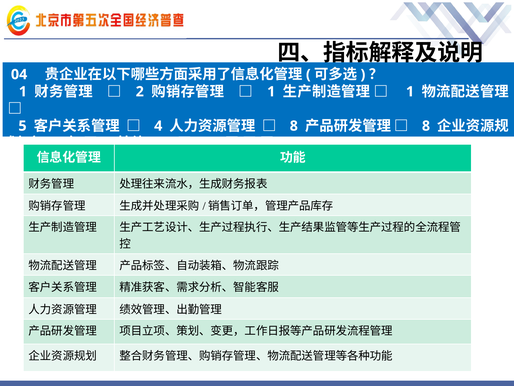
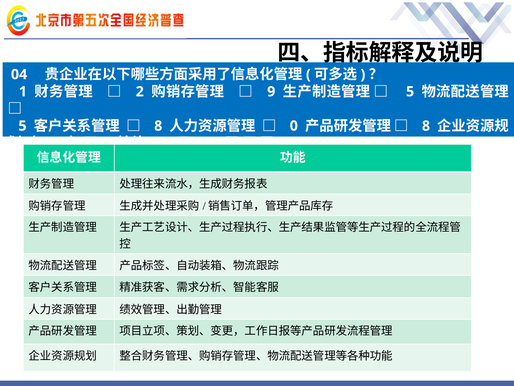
1: 1 -> 9 (271, 92)
1: 1 -> 5 (410, 92)
4: 4 -> 8 (158, 126)
8: 8 -> 0 (294, 126)
